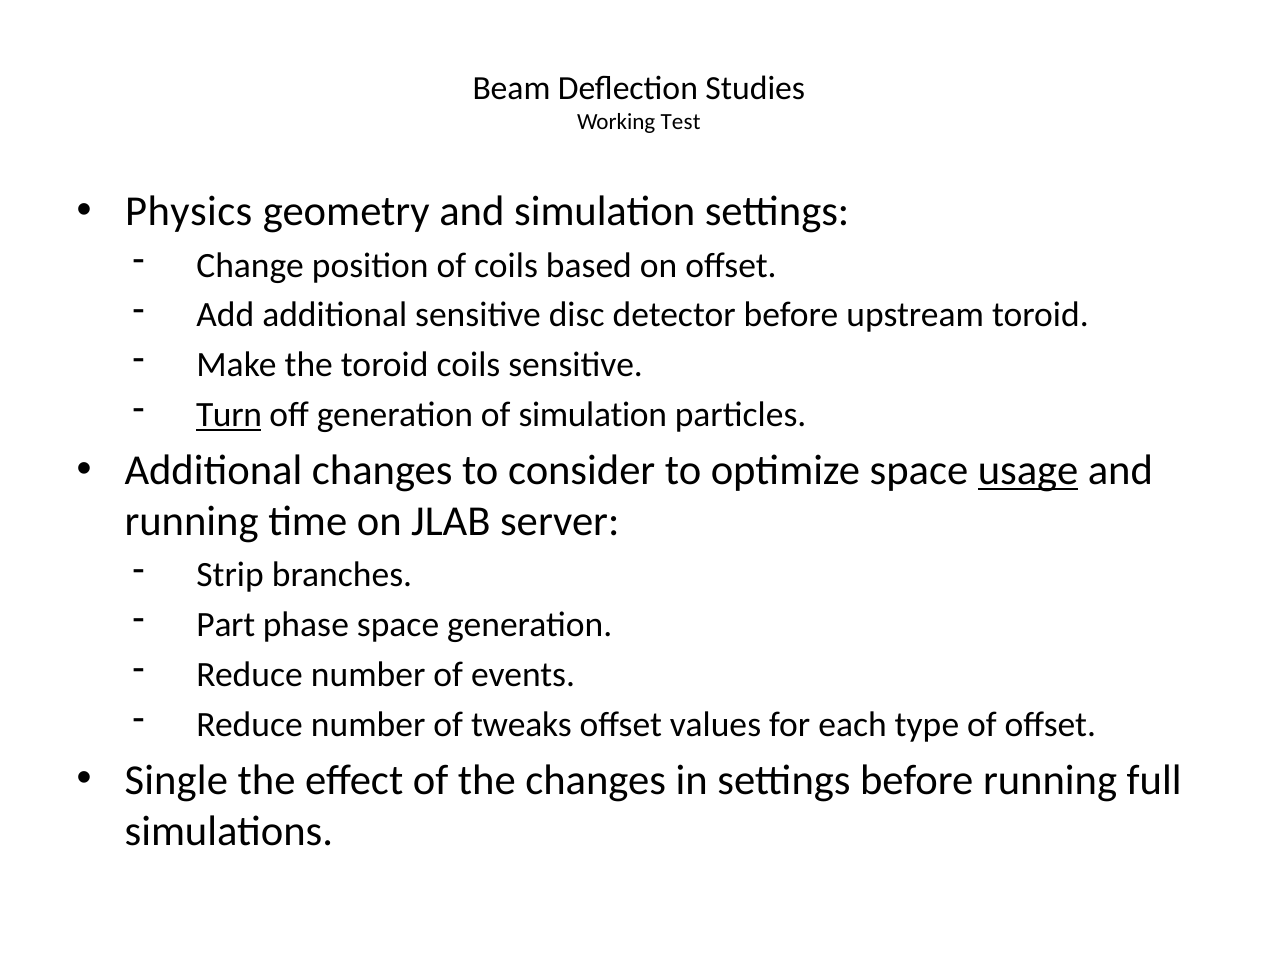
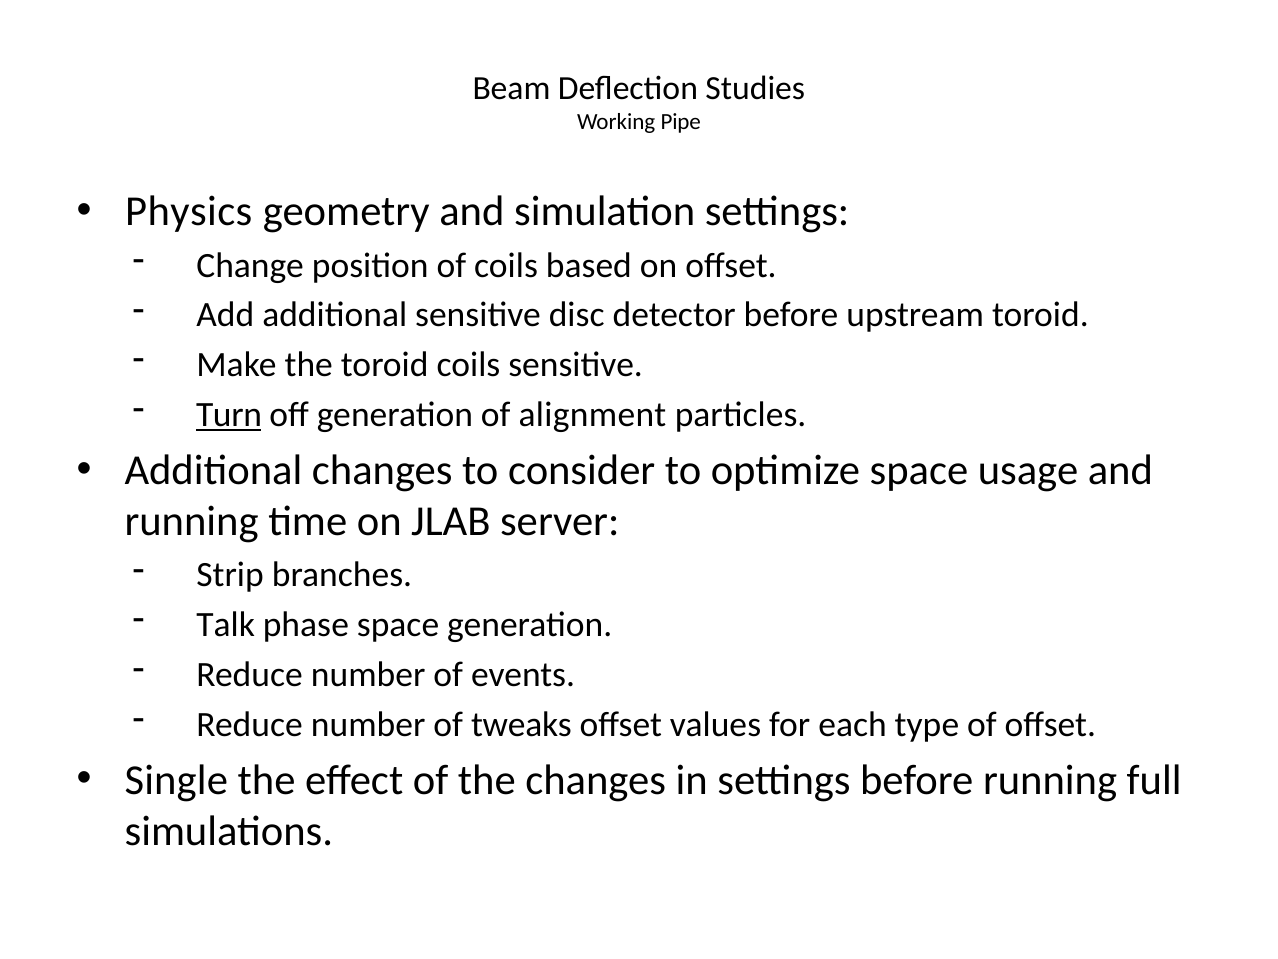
Test: Test -> Pipe (681, 122)
of simulation: simulation -> alignment (592, 414)
usage underline: present -> none (1028, 470)
Part: Part -> Talk (226, 625)
